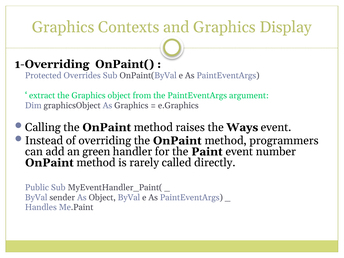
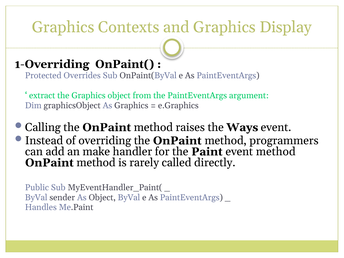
green: green -> make (96, 152)
event number: number -> method (276, 152)
